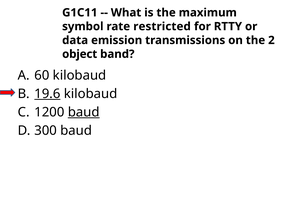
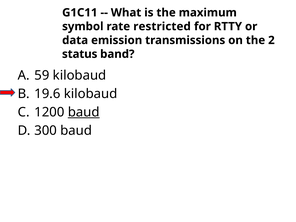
object: object -> status (80, 54)
60: 60 -> 59 (42, 75)
19.6 underline: present -> none (47, 94)
